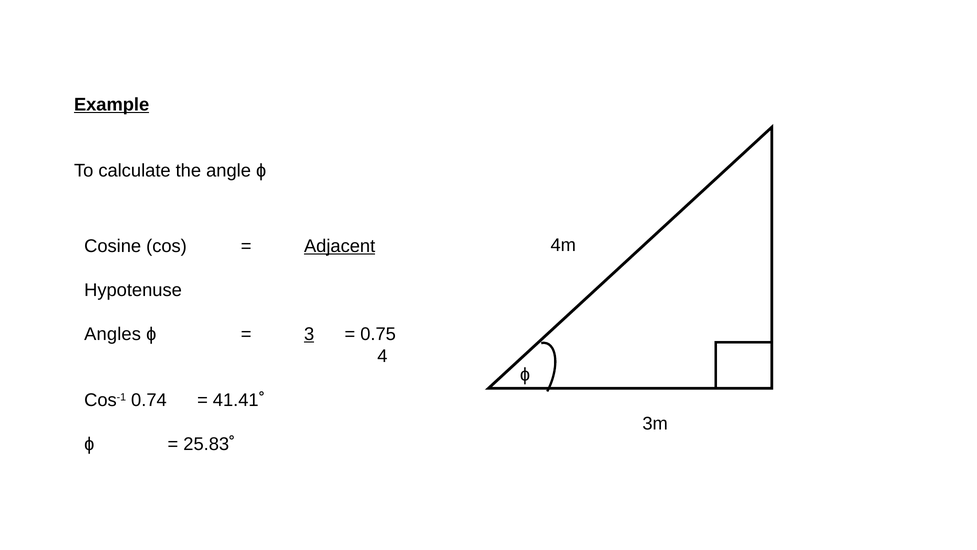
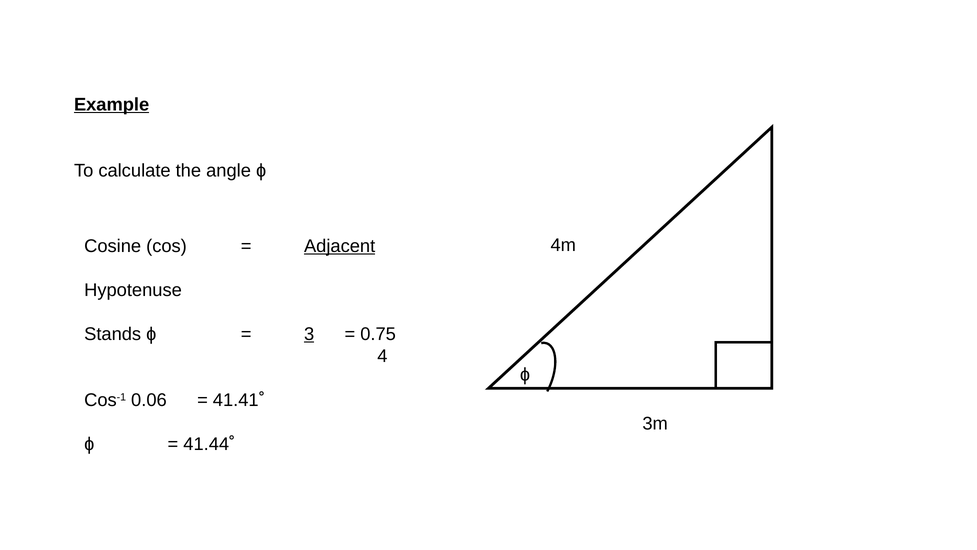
Angles: Angles -> Stands (113, 334)
0.74: 0.74 -> 0.06 (149, 400)
25.83˚: 25.83˚ -> 41.44˚ (209, 444)
